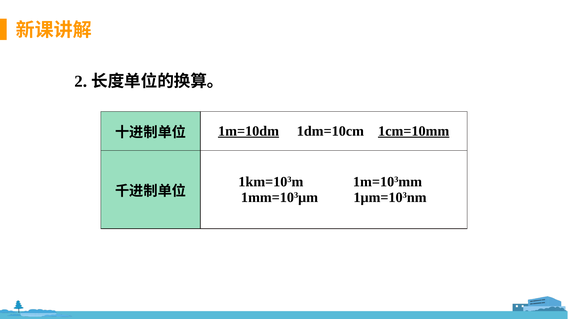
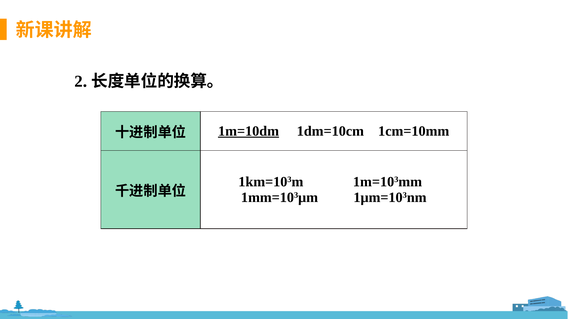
1cm=10mm underline: present -> none (414, 131)
